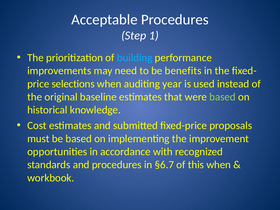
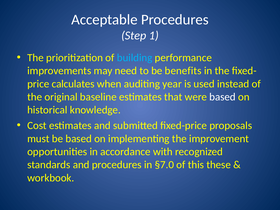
selections: selections -> calculates (73, 84)
based colour: light green -> white (222, 97)
§6.7: §6.7 -> §7.0 (164, 165)
this when: when -> these (219, 165)
